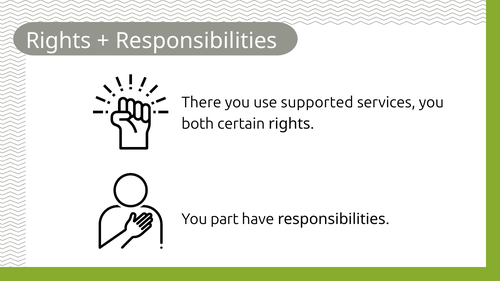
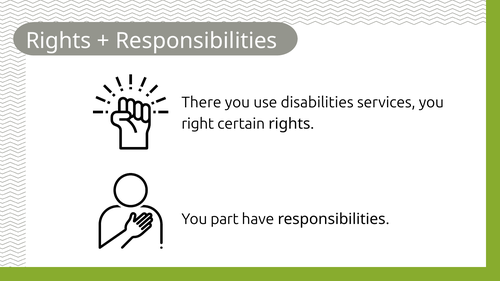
supported: supported -> disabilities (317, 103)
both: both -> right (198, 124)
